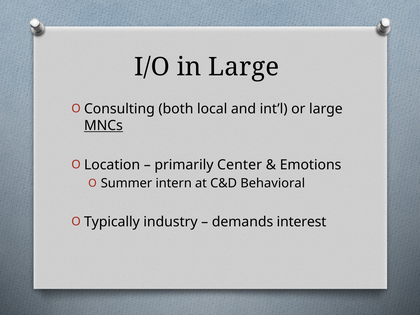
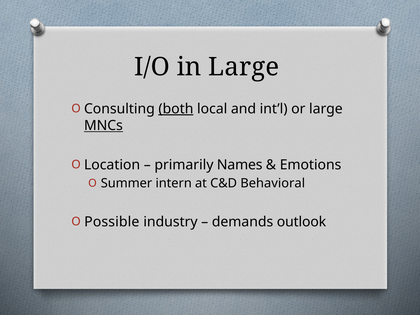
both underline: none -> present (176, 109)
Center: Center -> Names (240, 165)
Typically: Typically -> Possible (112, 222)
interest: interest -> outlook (301, 222)
